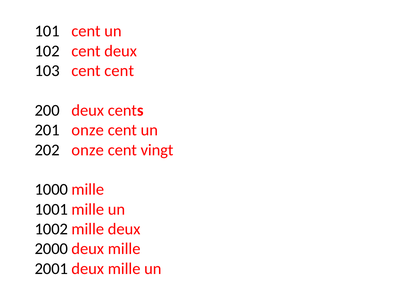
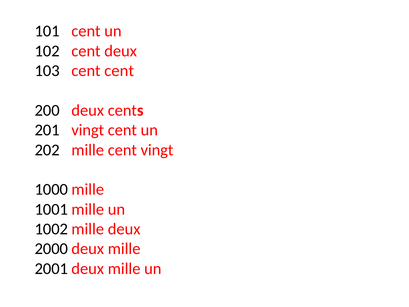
201 onze: onze -> vingt (88, 130)
202 onze: onze -> mille (88, 150)
